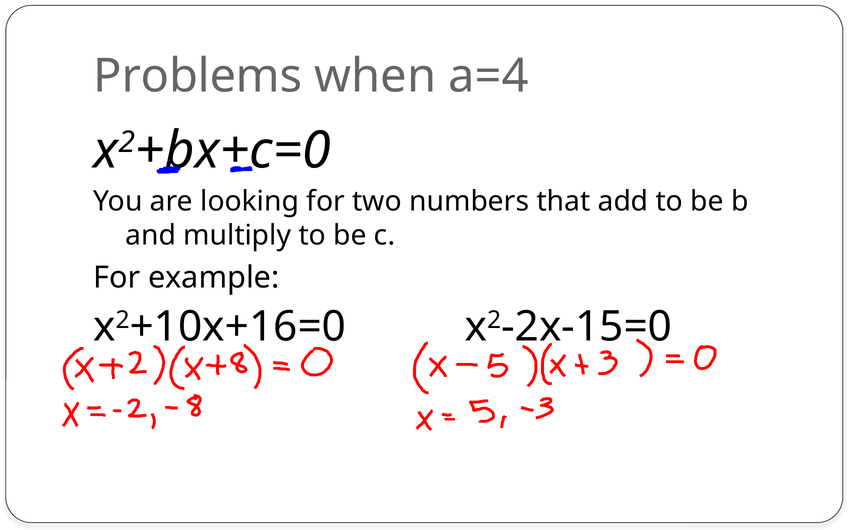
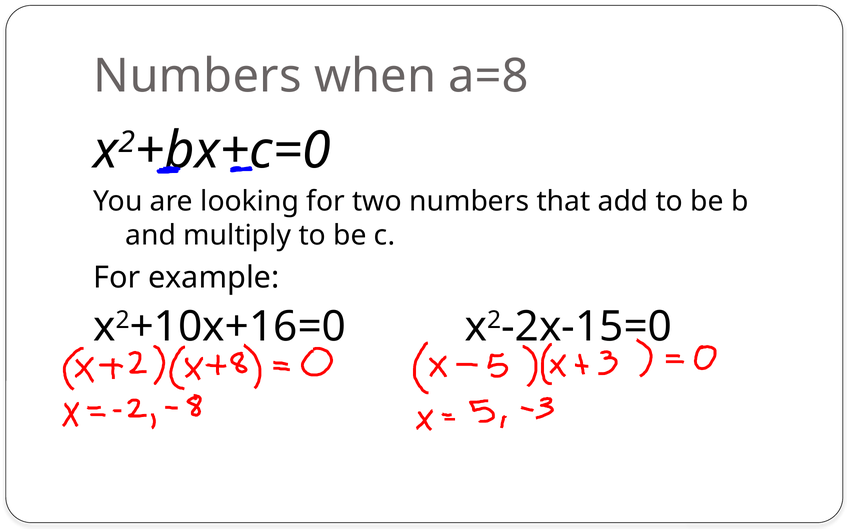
Problems: Problems -> Numbers (198, 76)
a=4: a=4 -> a=8 (488, 76)
